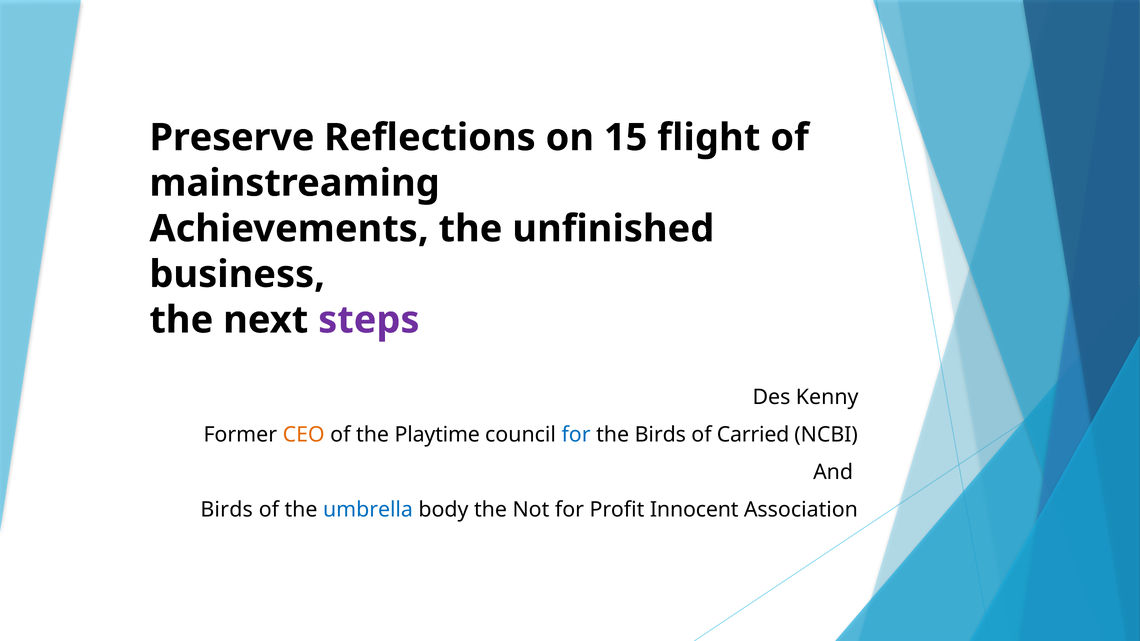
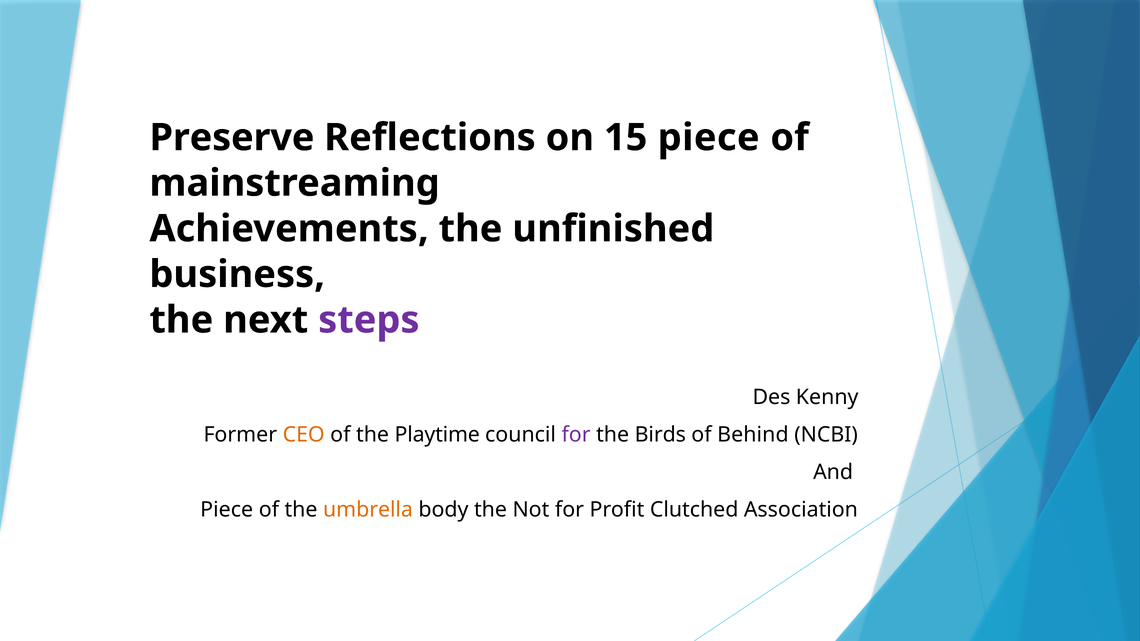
15 flight: flight -> piece (709, 138)
for colour: blue -> purple (576, 435)
Carried: Carried -> Behind (753, 435)
Birds: Birds -> Piece (227, 510)
umbrella colour: blue -> orange (368, 510)
Innocent: Innocent -> Clutched (694, 510)
